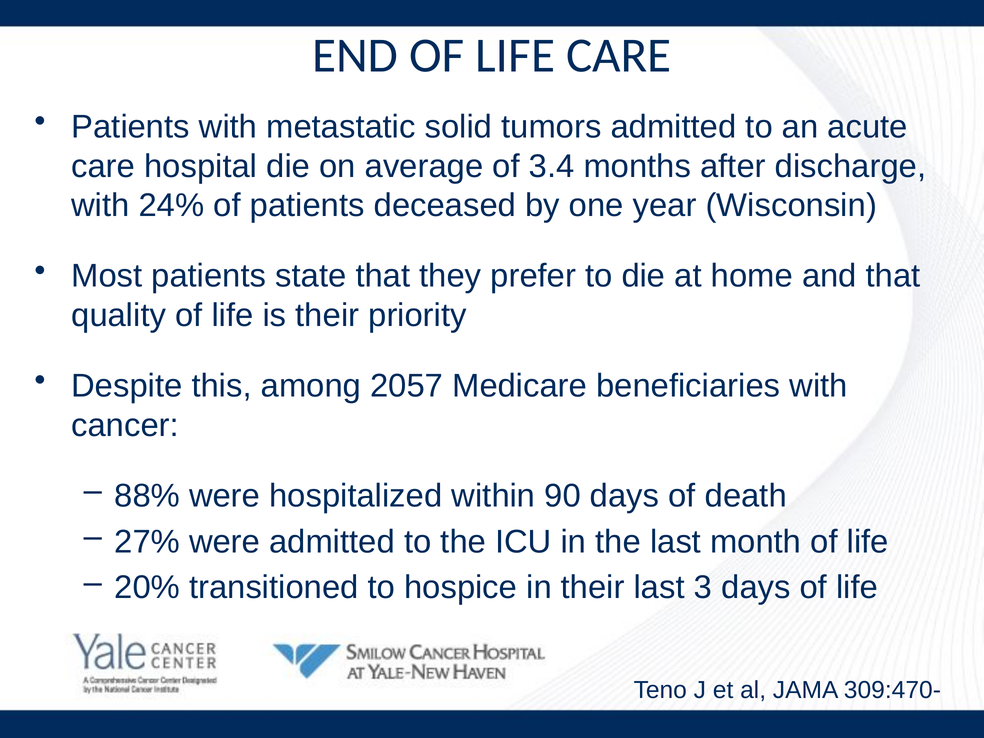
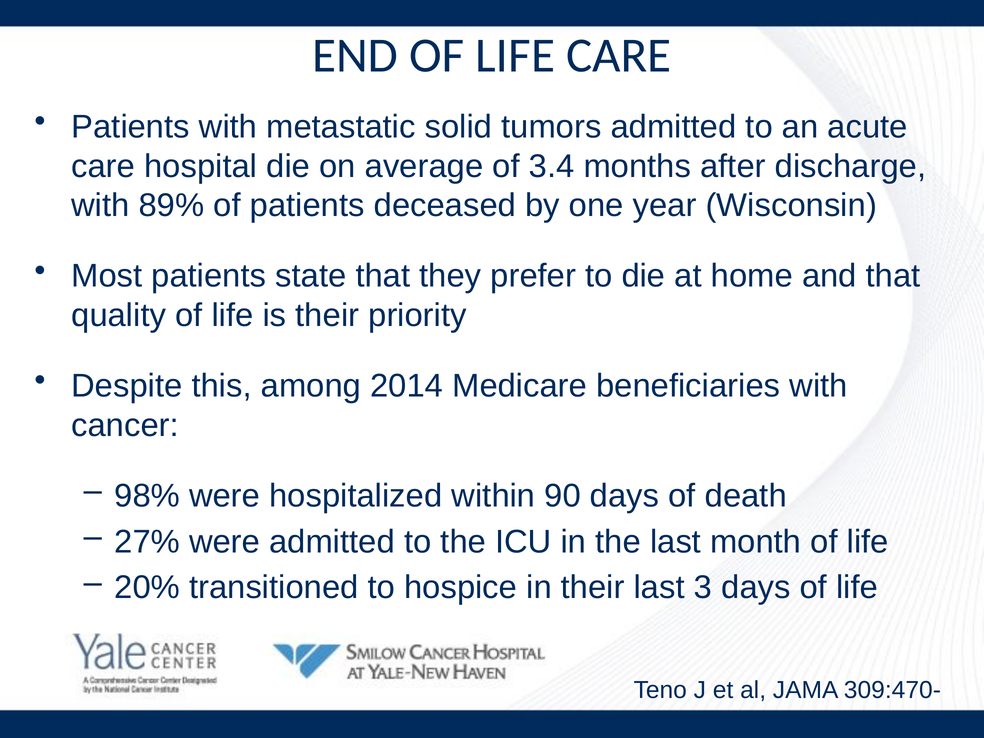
24%: 24% -> 89% (172, 206)
2057: 2057 -> 2014 (407, 386)
88%: 88% -> 98% (147, 496)
